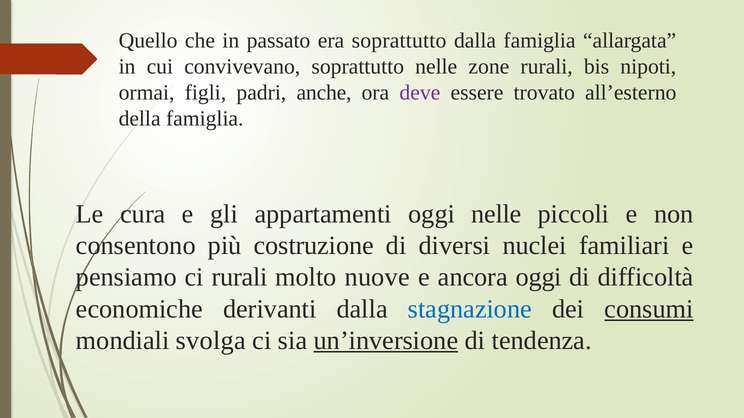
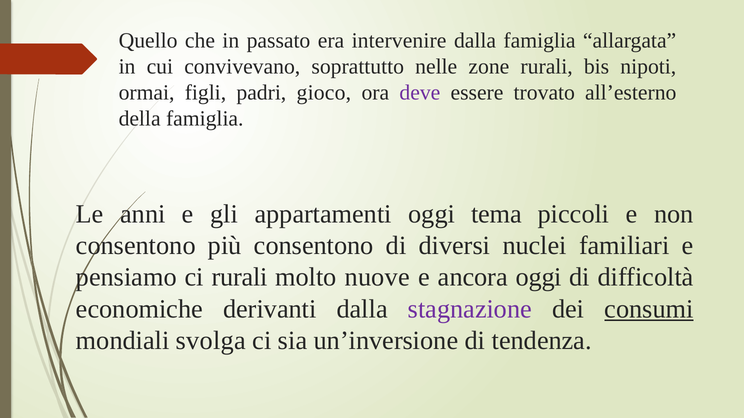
era soprattutto: soprattutto -> intervenire (399, 41)
anche: anche -> gioco (324, 93)
cura: cura -> anni (143, 214)
oggi nelle: nelle -> tema (497, 214)
più costruzione: costruzione -> consentono (314, 246)
stagnazione colour: blue -> purple (470, 309)
un’inversione underline: present -> none (386, 341)
